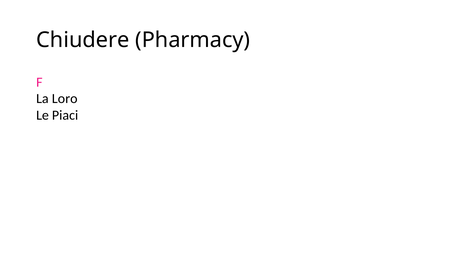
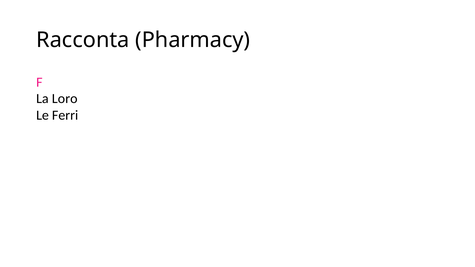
Chiudere: Chiudere -> Racconta (83, 40)
Piaci: Piaci -> Ferri (65, 115)
